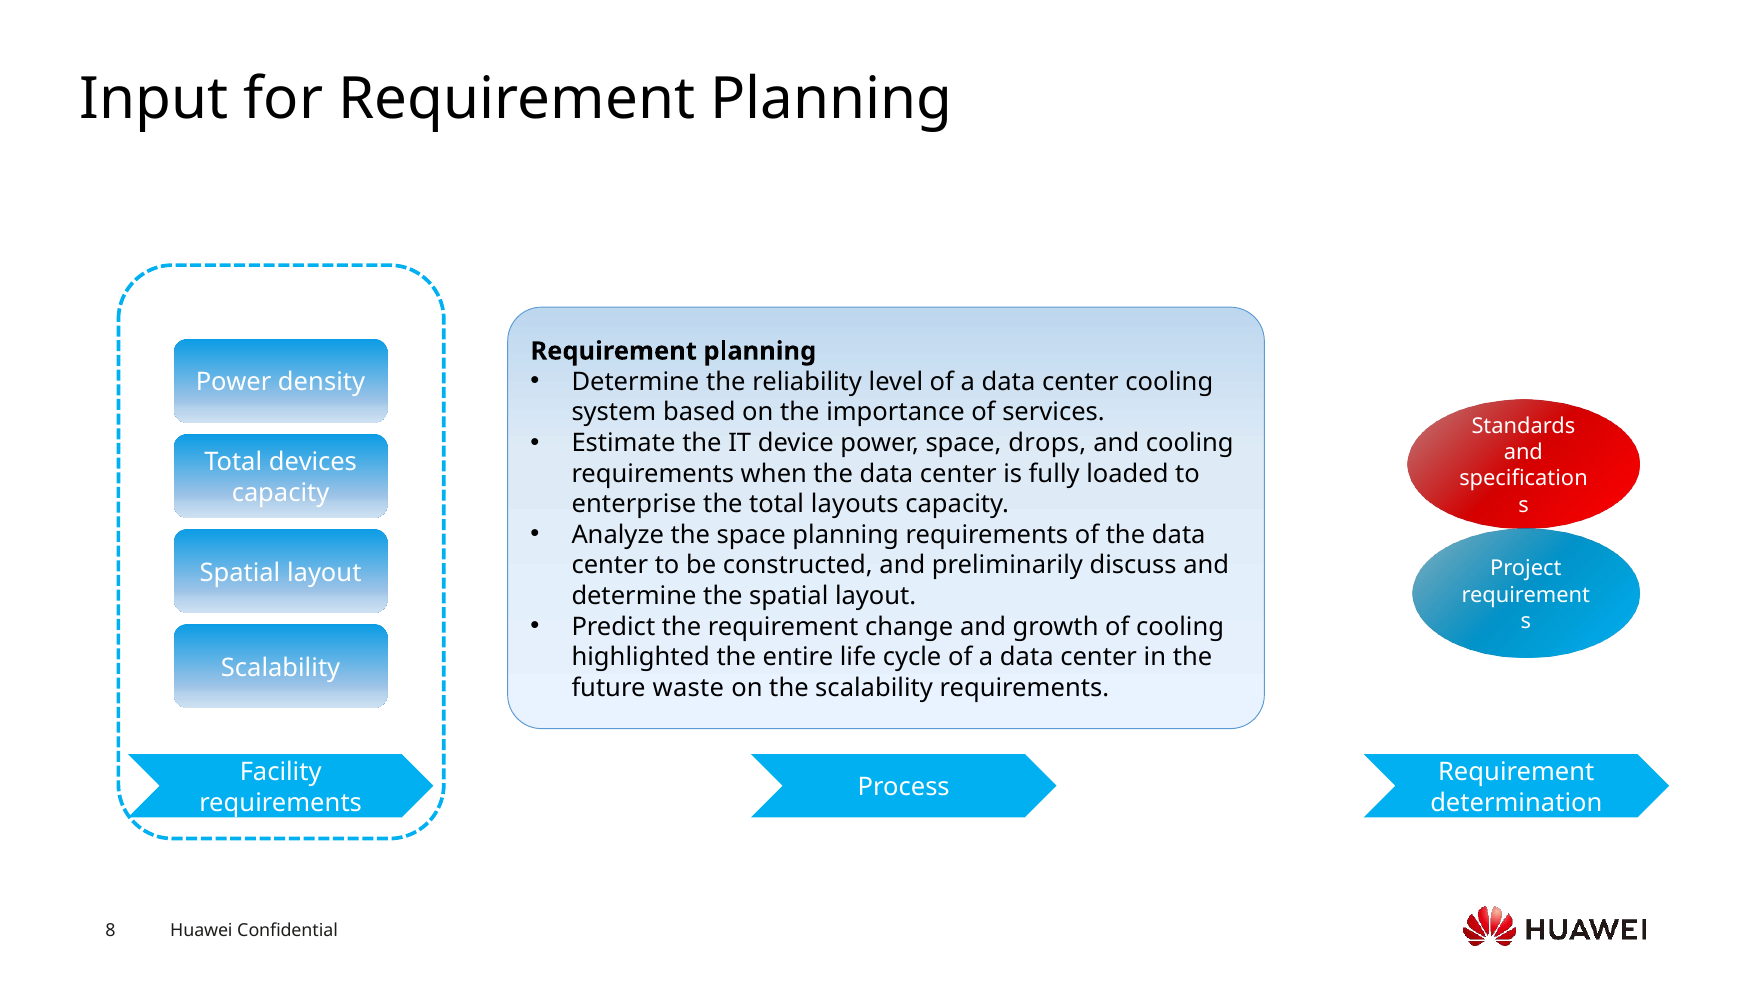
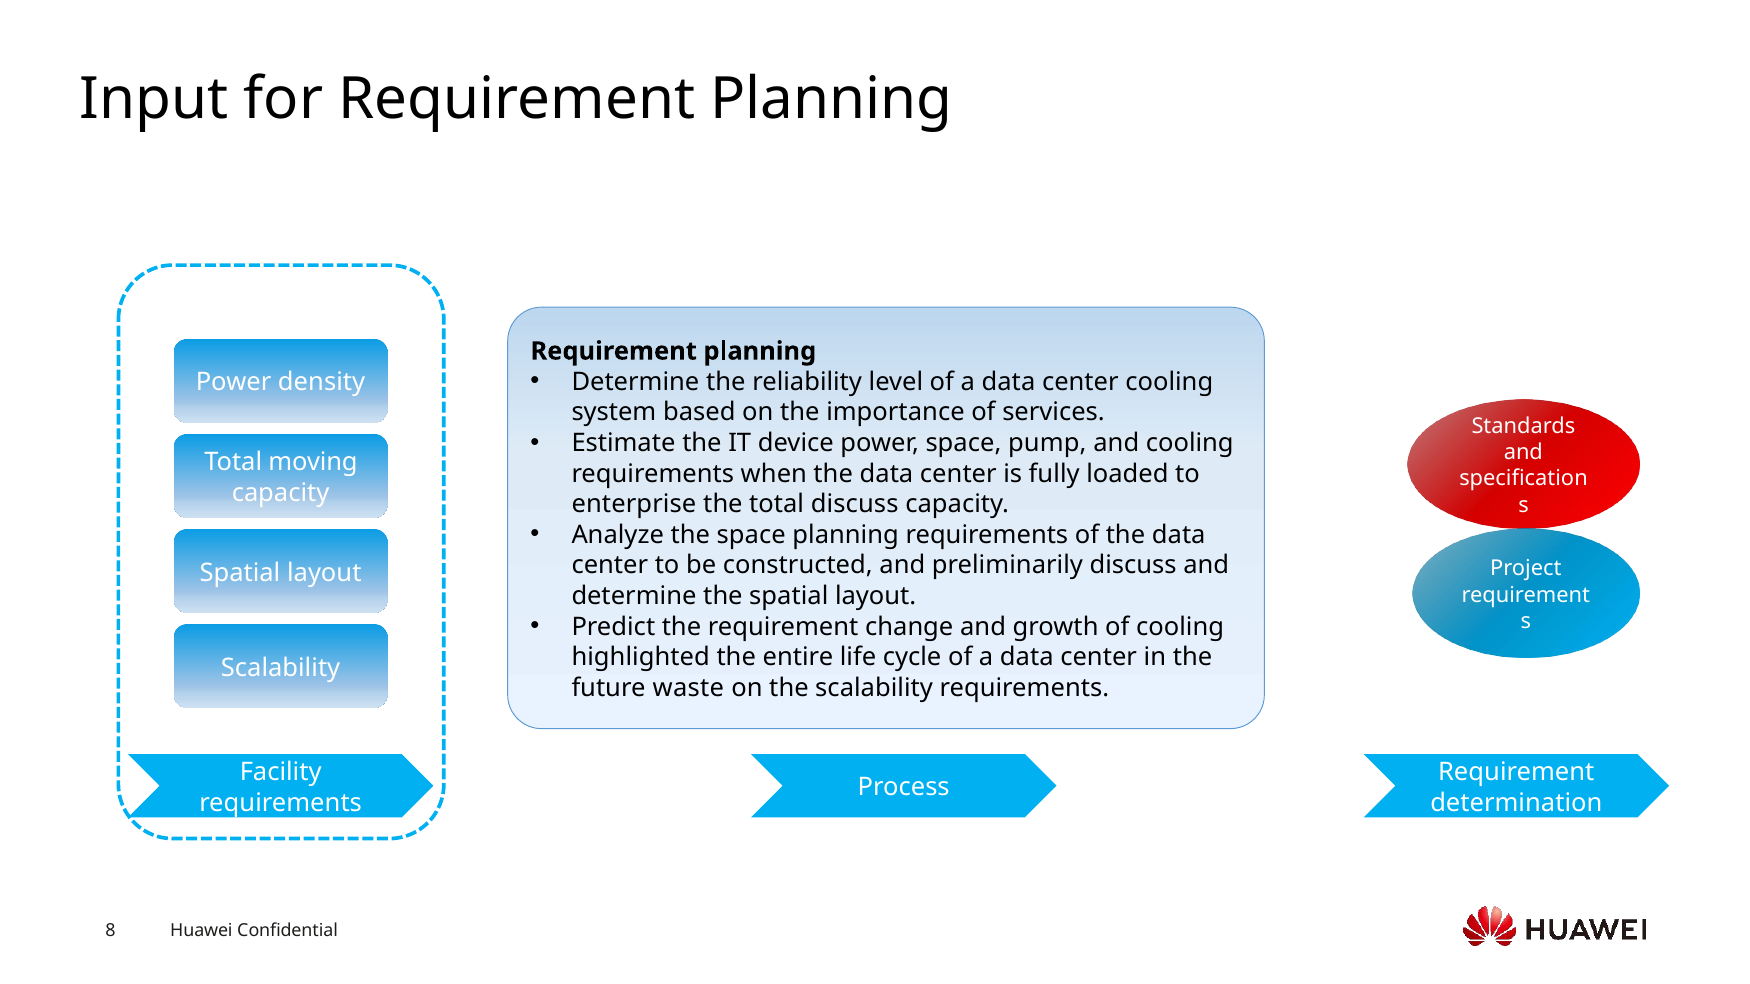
drops: drops -> pump (1047, 443)
devices: devices -> moving (313, 462)
total layouts: layouts -> discuss (855, 504)
